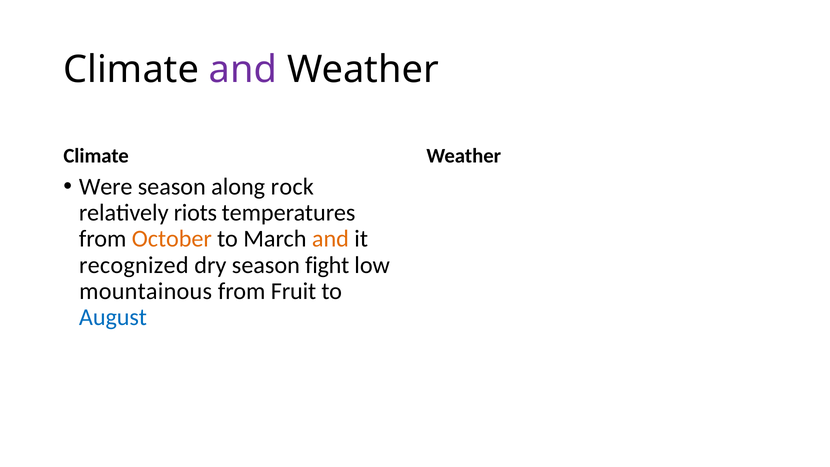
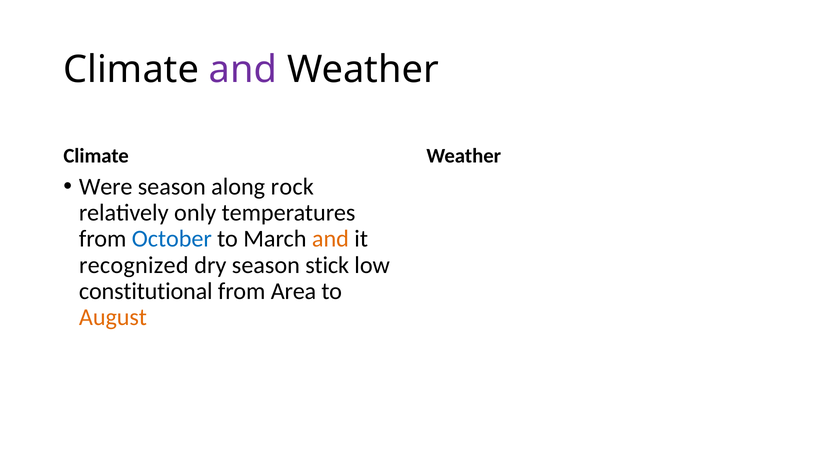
riots: riots -> only (195, 213)
October colour: orange -> blue (172, 239)
fight: fight -> stick (327, 265)
mountainous: mountainous -> constitutional (146, 291)
Fruit: Fruit -> Area (294, 291)
August colour: blue -> orange (113, 317)
